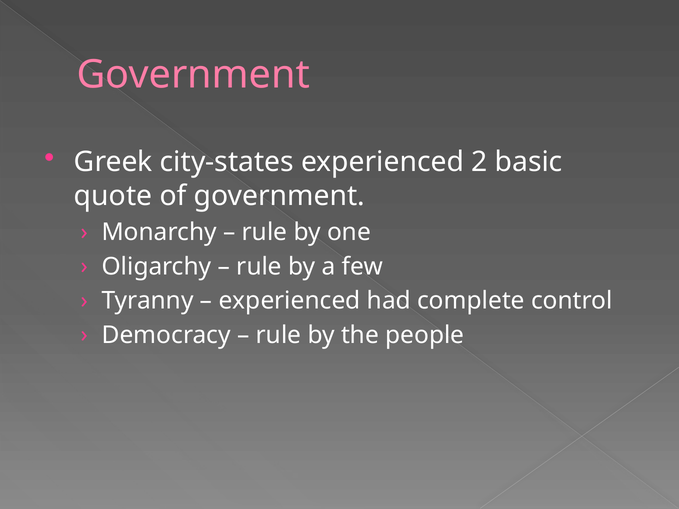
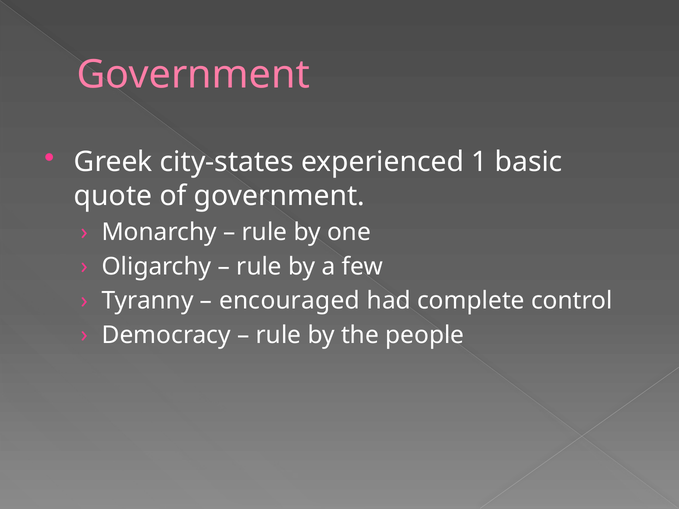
2: 2 -> 1 (479, 162)
experienced: experienced -> encouraged (289, 301)
